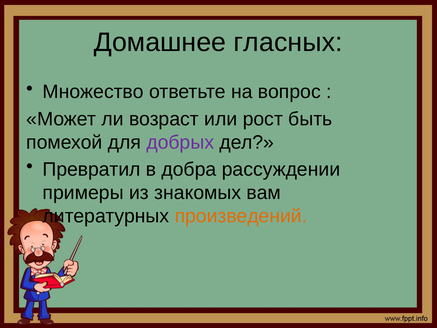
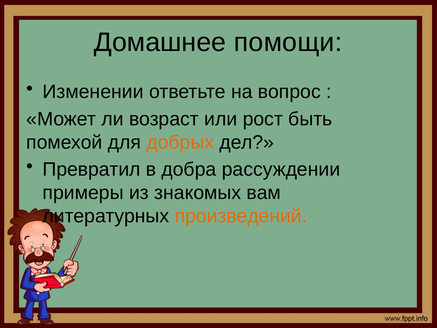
гласных: гласных -> помощи (288, 42)
Множество: Множество -> Изменении (93, 92)
добрых colour: purple -> orange (180, 142)
